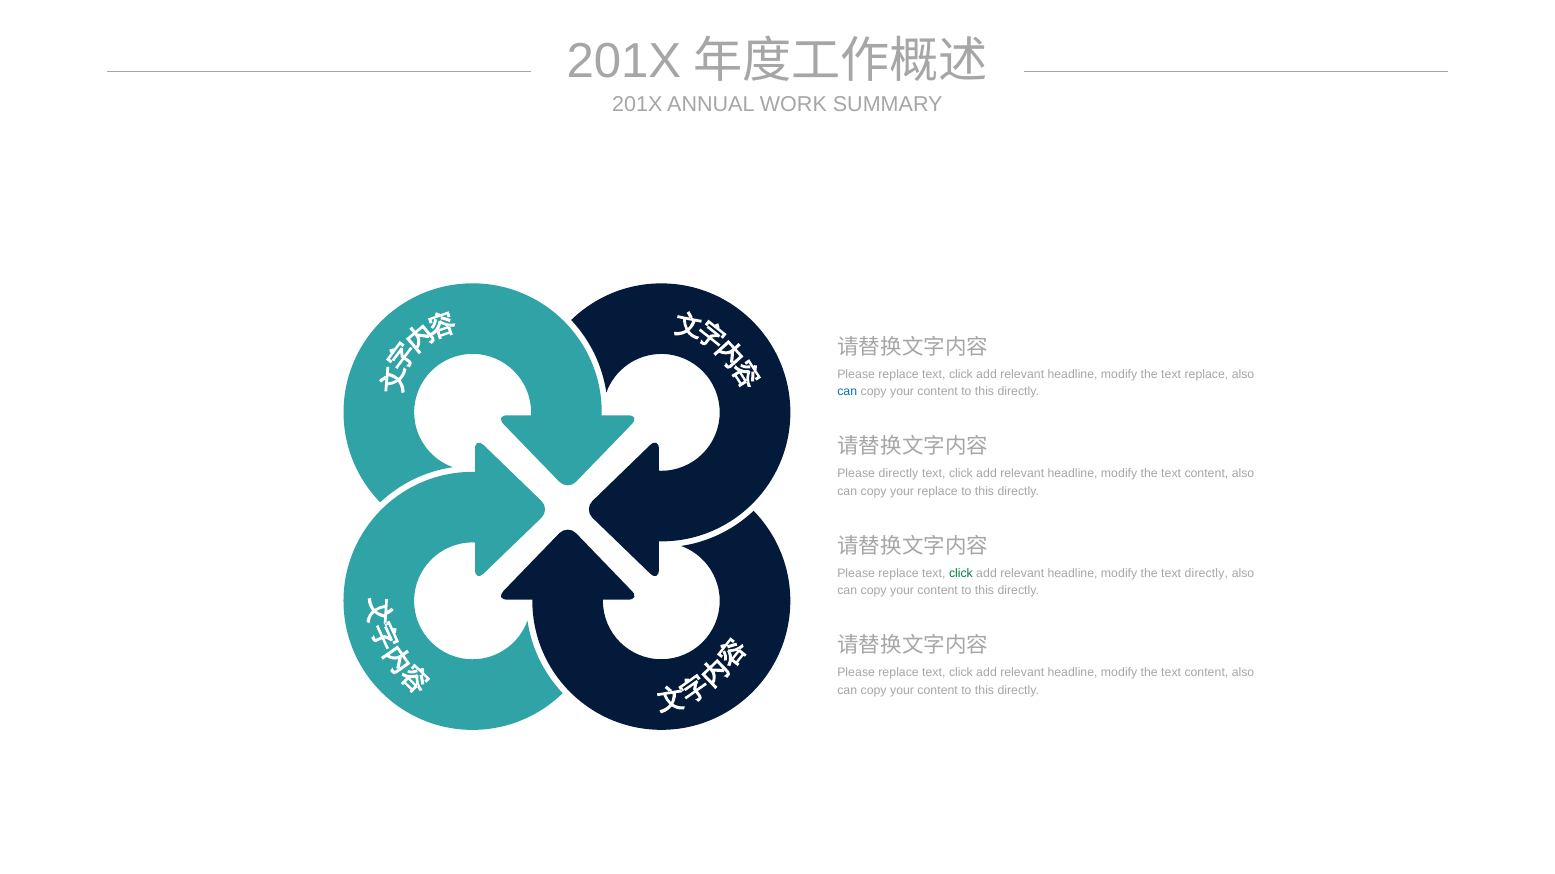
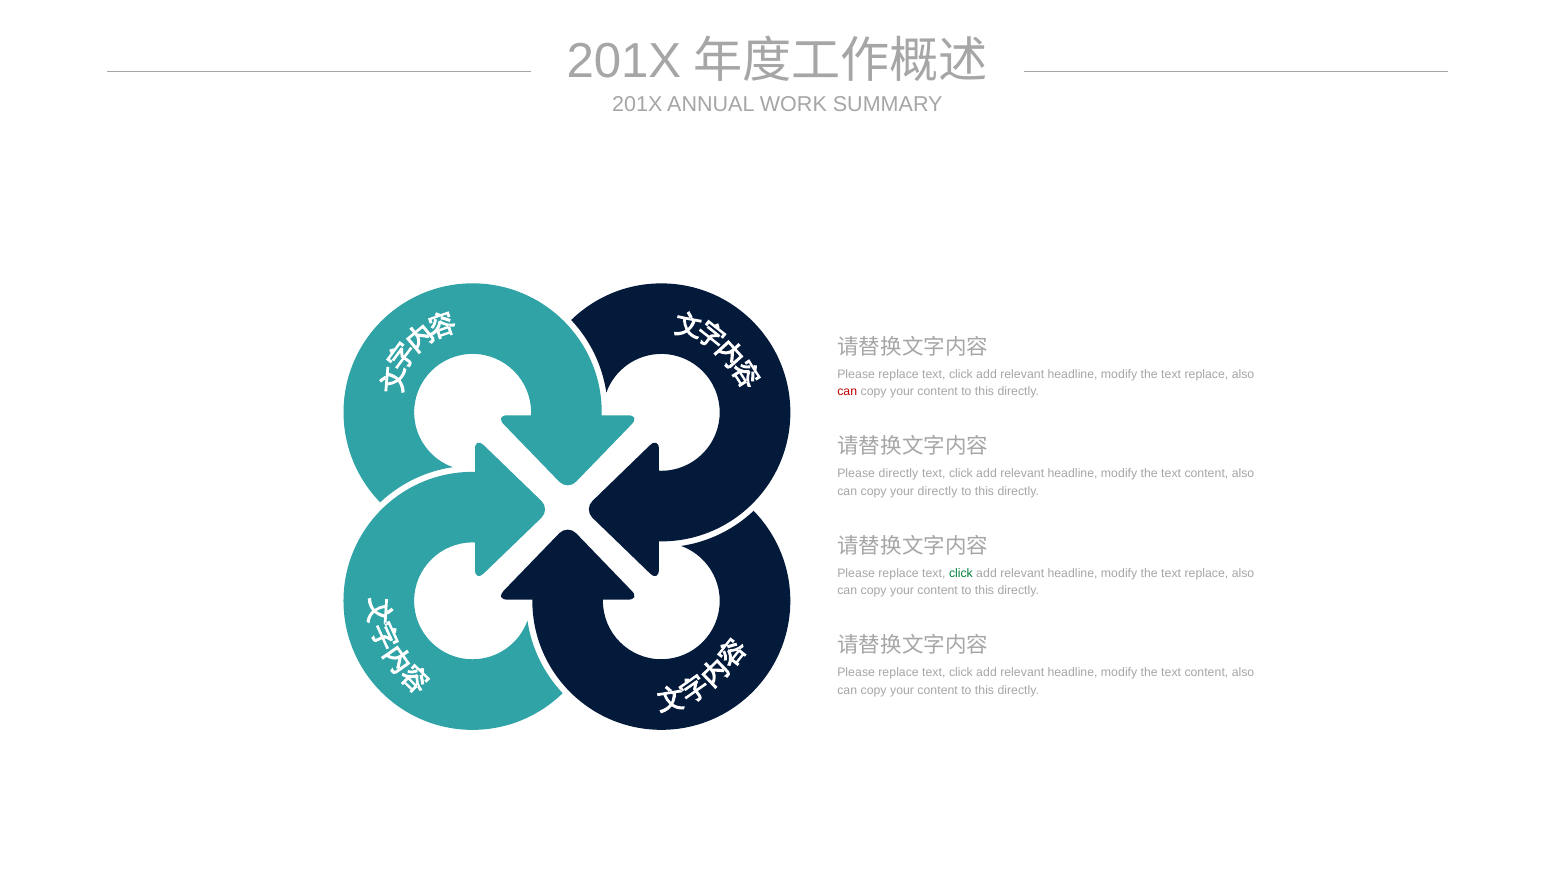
can colour: blue -> red (847, 392)
your replace: replace -> directly (938, 492)
directly: directly -> replace (1206, 573)
